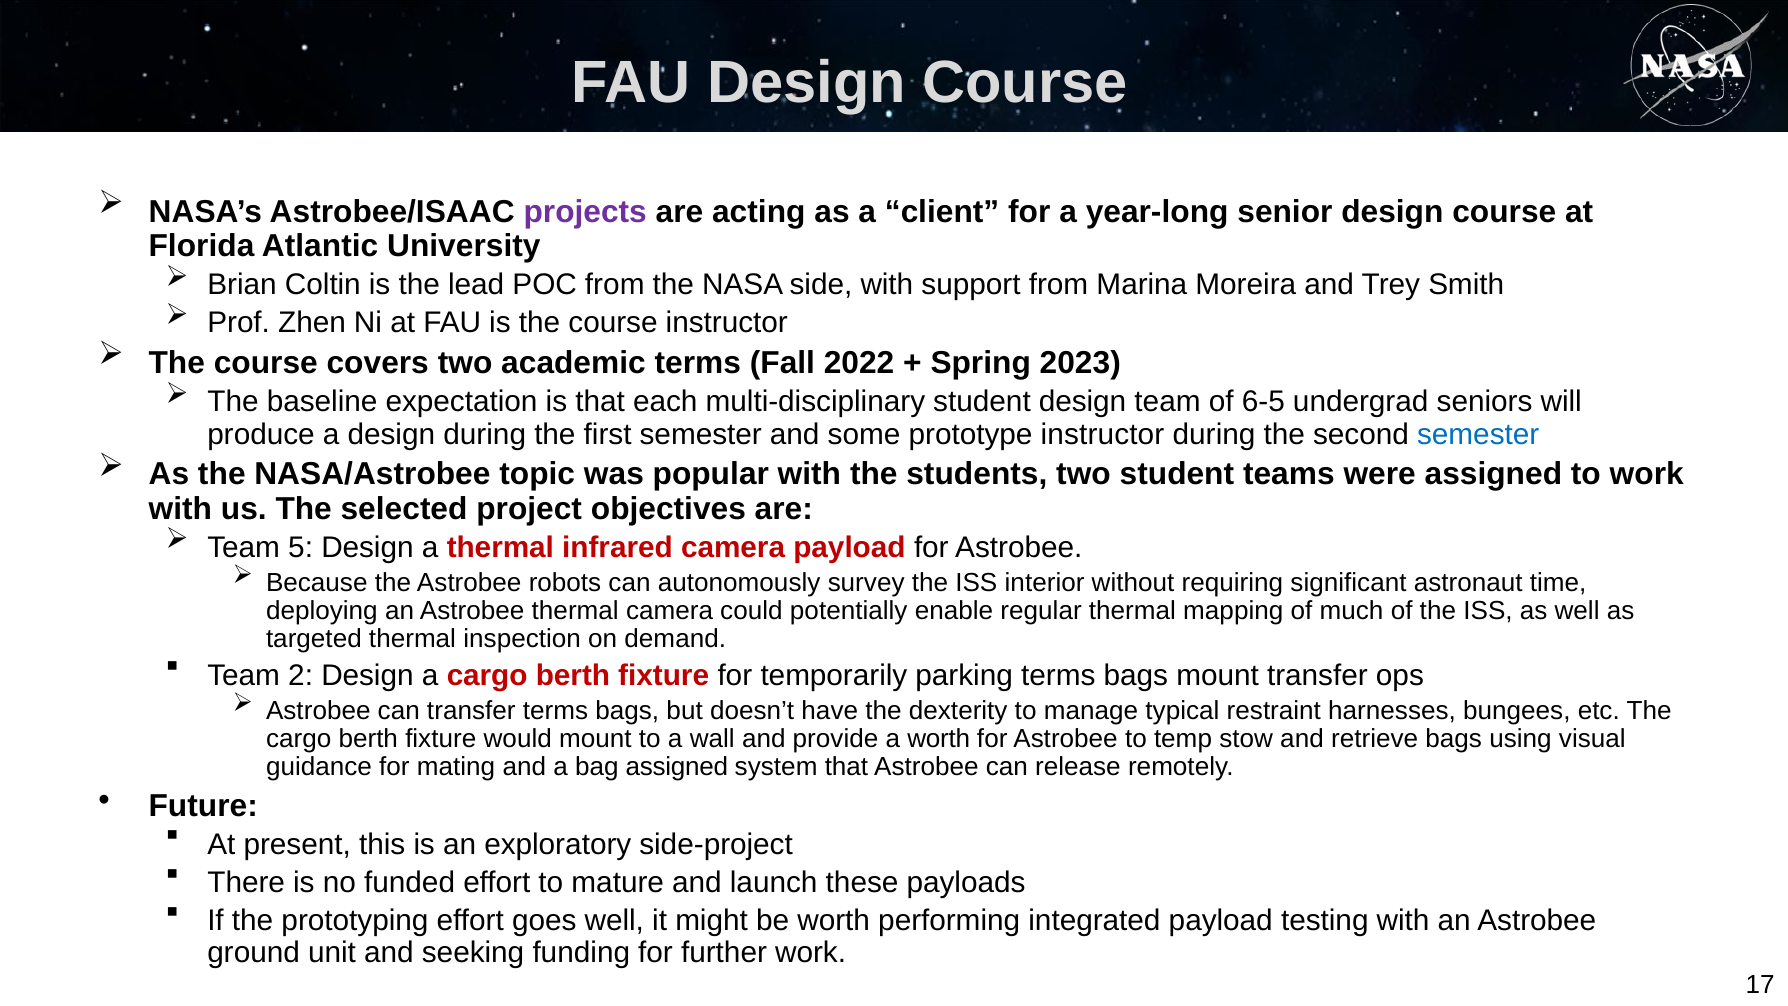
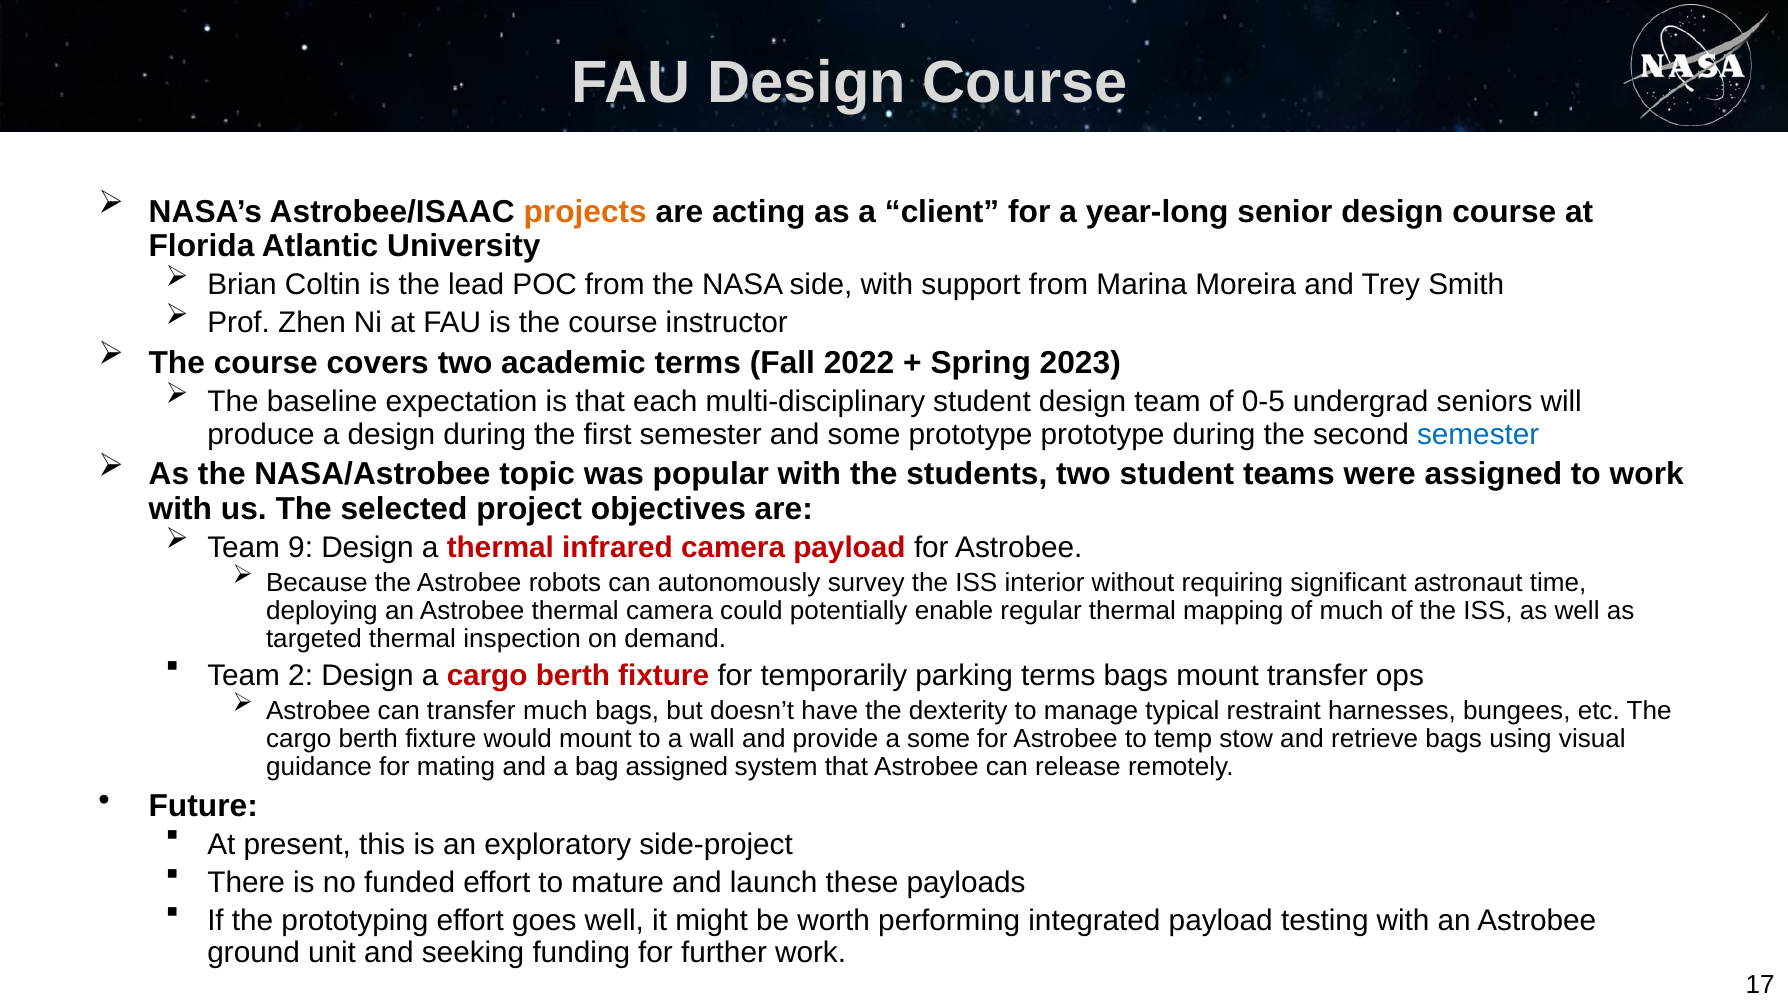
projects colour: purple -> orange (585, 212)
6-5: 6-5 -> 0-5 (1263, 402)
prototype instructor: instructor -> prototype (1103, 434)
5: 5 -> 9 (301, 547)
transfer terms: terms -> much (555, 710)
a worth: worth -> some (939, 739)
